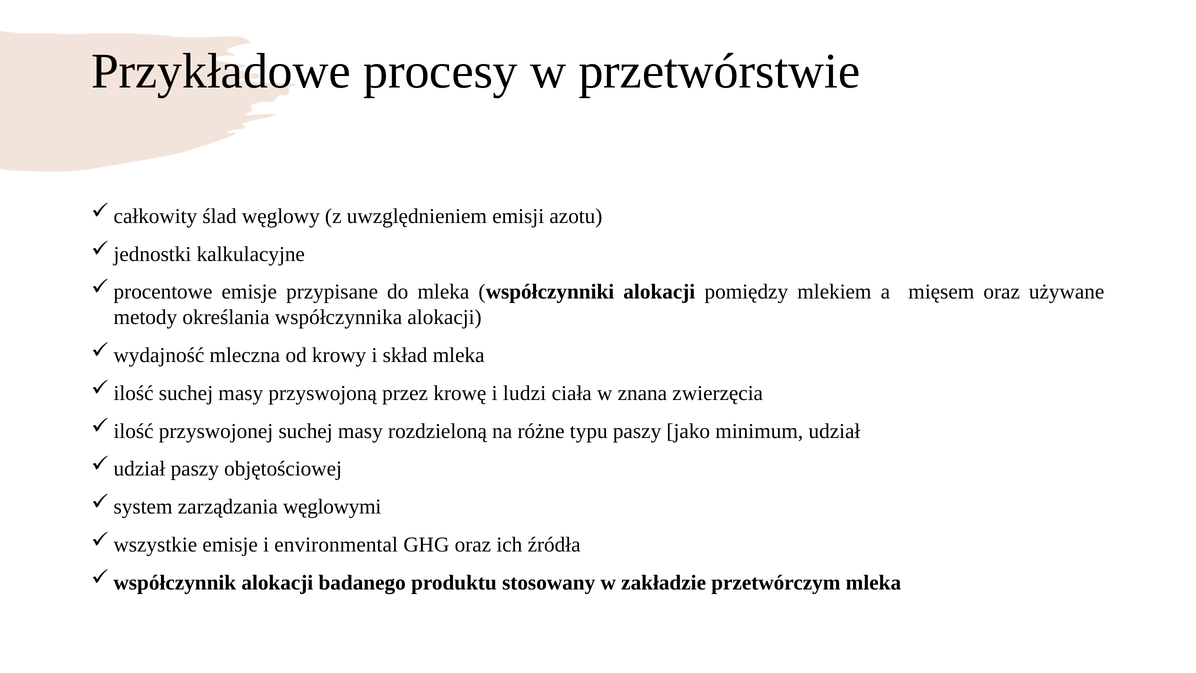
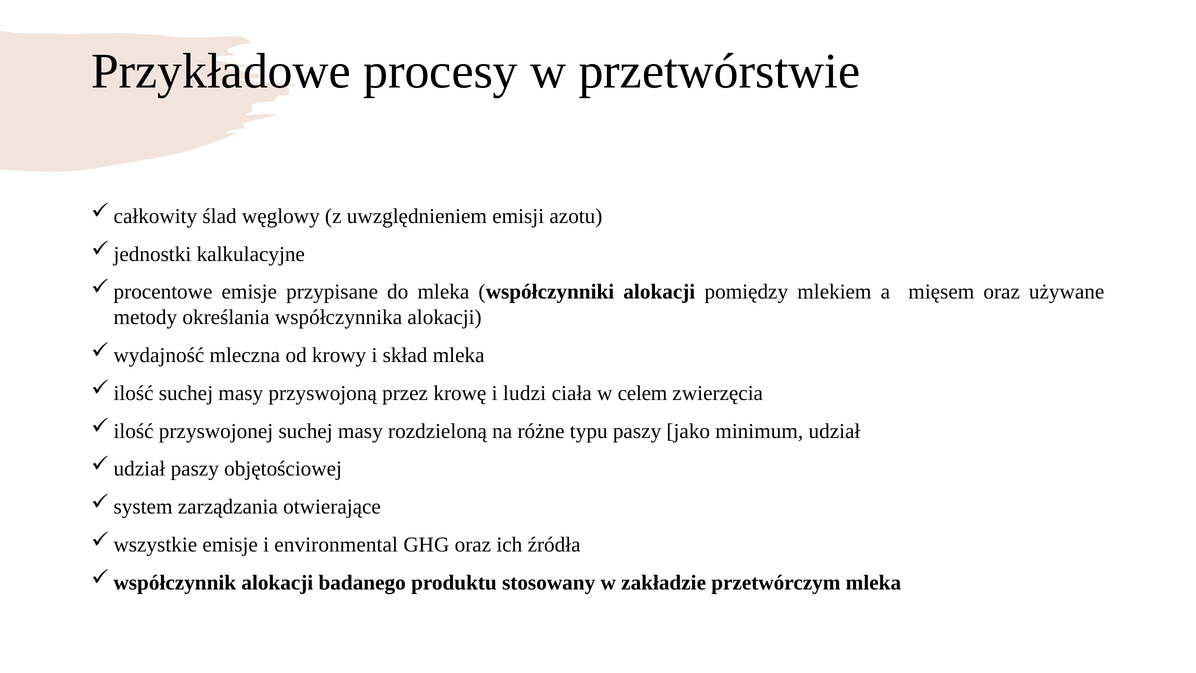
znana: znana -> celem (643, 393)
węglowymi: węglowymi -> otwierające (332, 507)
